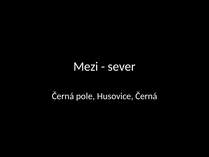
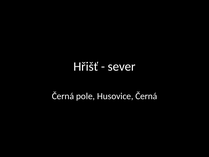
Mezi: Mezi -> Hřišť (86, 66)
